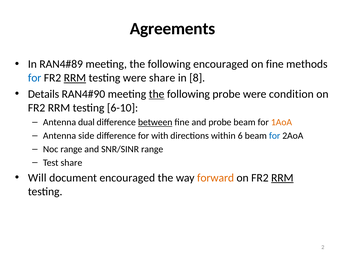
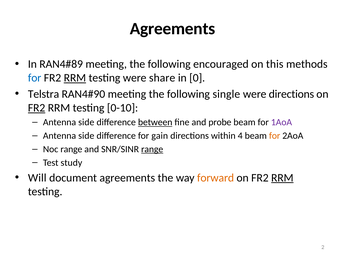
on fine: fine -> this (275, 64)
8: 8 -> 0 (197, 78)
Details: Details -> Telstra (44, 94)
the underline: present -> none (157, 94)
following probe: probe -> single (226, 94)
were condition: condition -> directions (291, 94)
FR2 underline: none -> present (37, 108)
6-10: 6-10 -> 0-10 (123, 108)
dual: dual -> side (86, 122)
1AoA colour: orange -> purple (282, 122)
with: with -> gain (160, 136)
6: 6 -> 4 (240, 136)
for colour: blue -> orange (275, 136)
range underline: none -> present (152, 149)
Test share: share -> study (71, 162)
document encouraged: encouraged -> agreements (127, 178)
